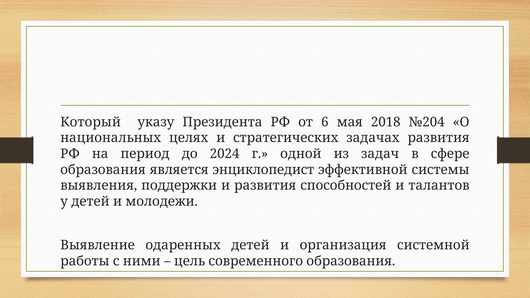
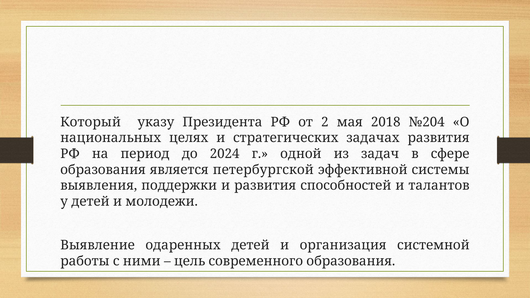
6: 6 -> 2 (325, 122)
энциклопедист: энциклопедист -> петербургской (263, 170)
